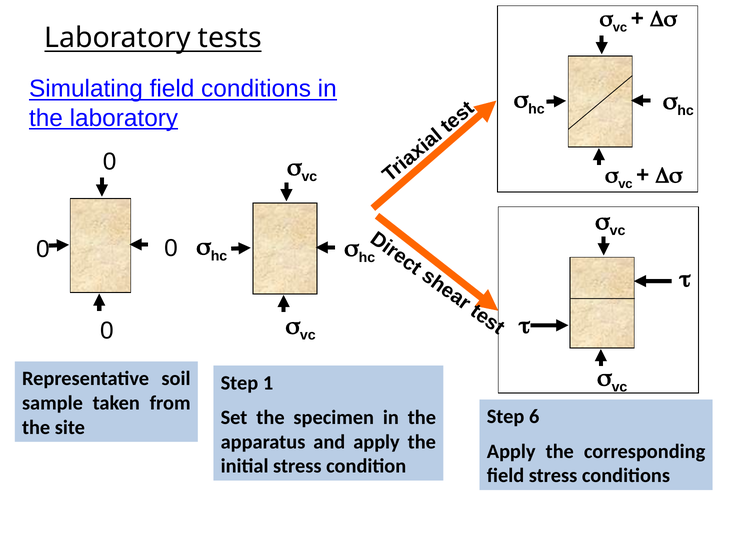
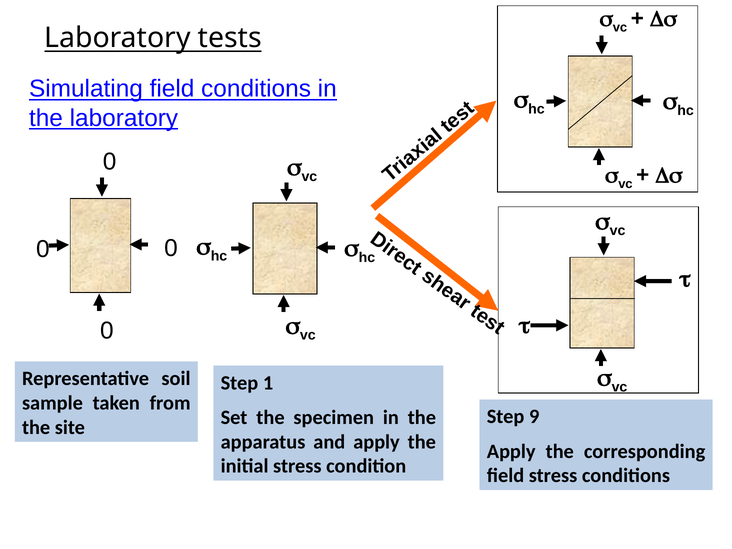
6: 6 -> 9 (534, 417)
